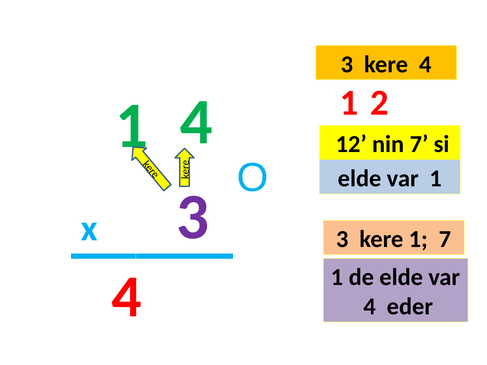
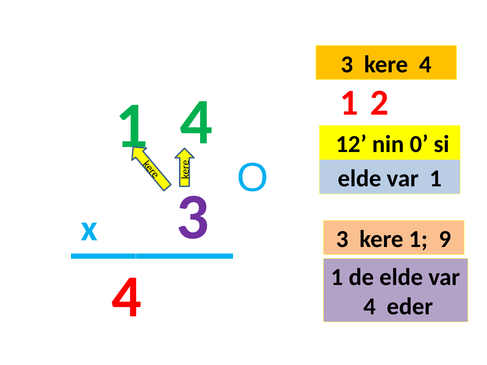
nin 7: 7 -> 0 (419, 144)
1 7: 7 -> 9 (445, 239)
